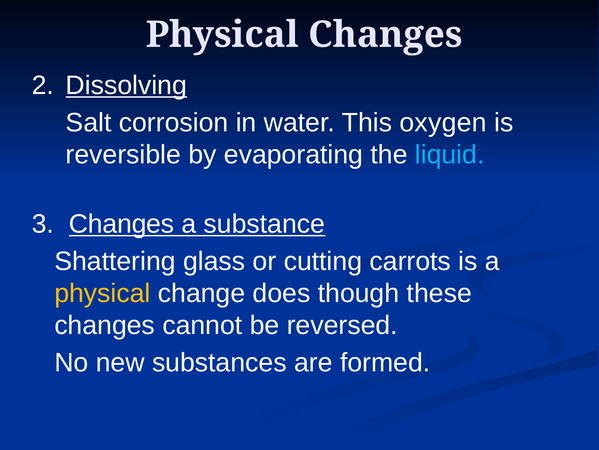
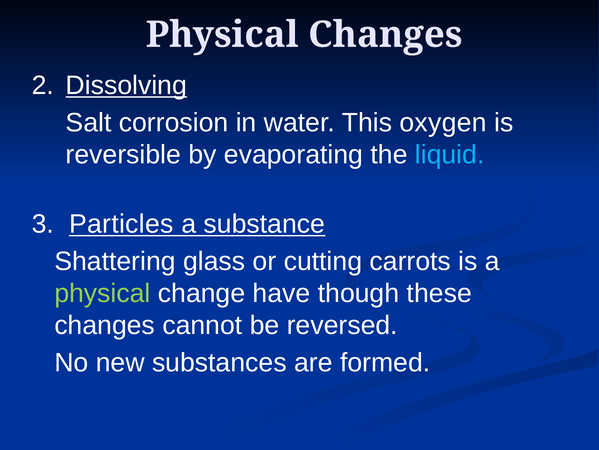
3 Changes: Changes -> Particles (121, 224)
physical colour: yellow -> light green (102, 293)
does: does -> have (282, 293)
